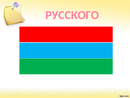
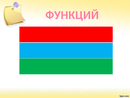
РУССКОГО: РУССКОГО -> ФУНКЦИЙ (72, 15)
